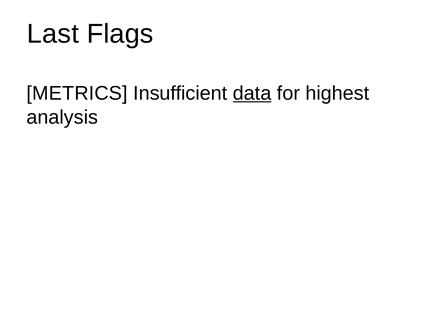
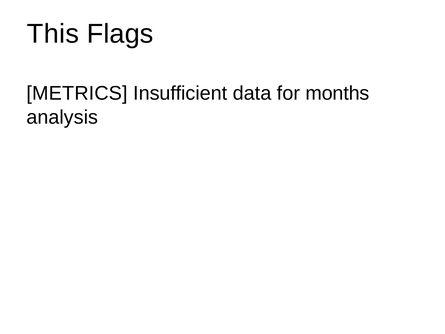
Last: Last -> This (53, 34)
data underline: present -> none (252, 93)
highest: highest -> months (337, 93)
